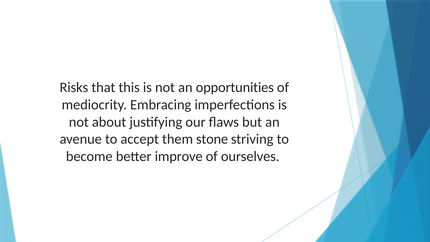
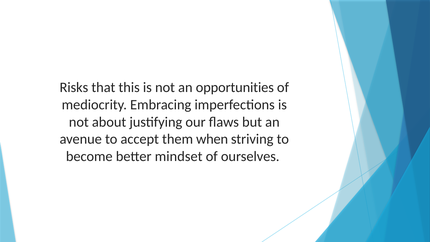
stone: stone -> when (212, 139)
improve: improve -> mindset (179, 156)
